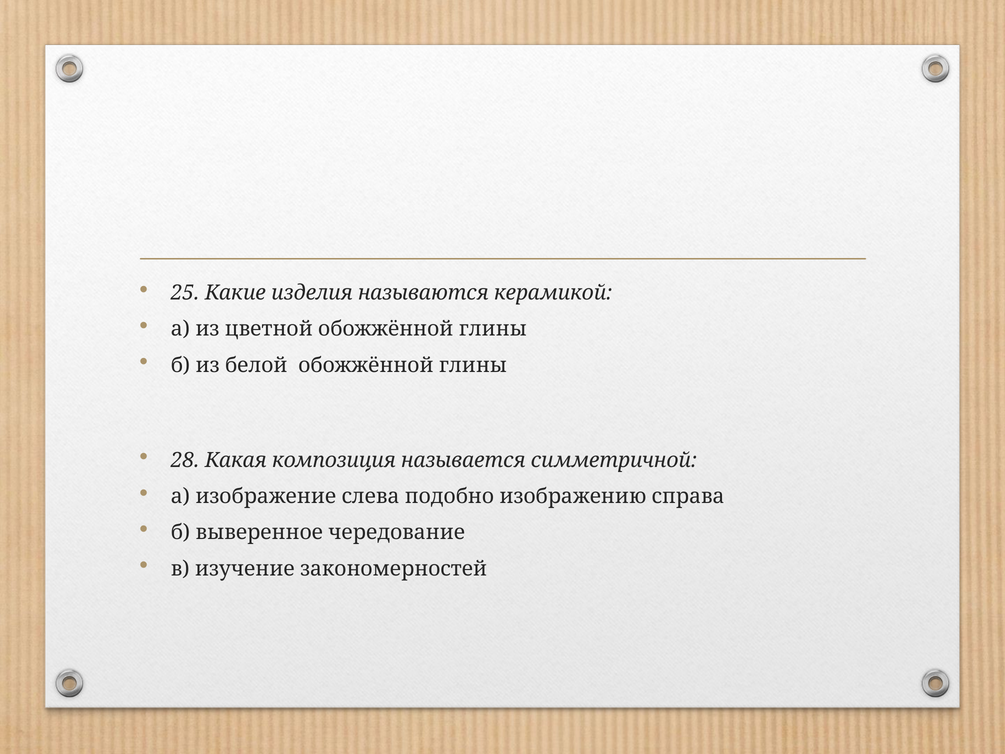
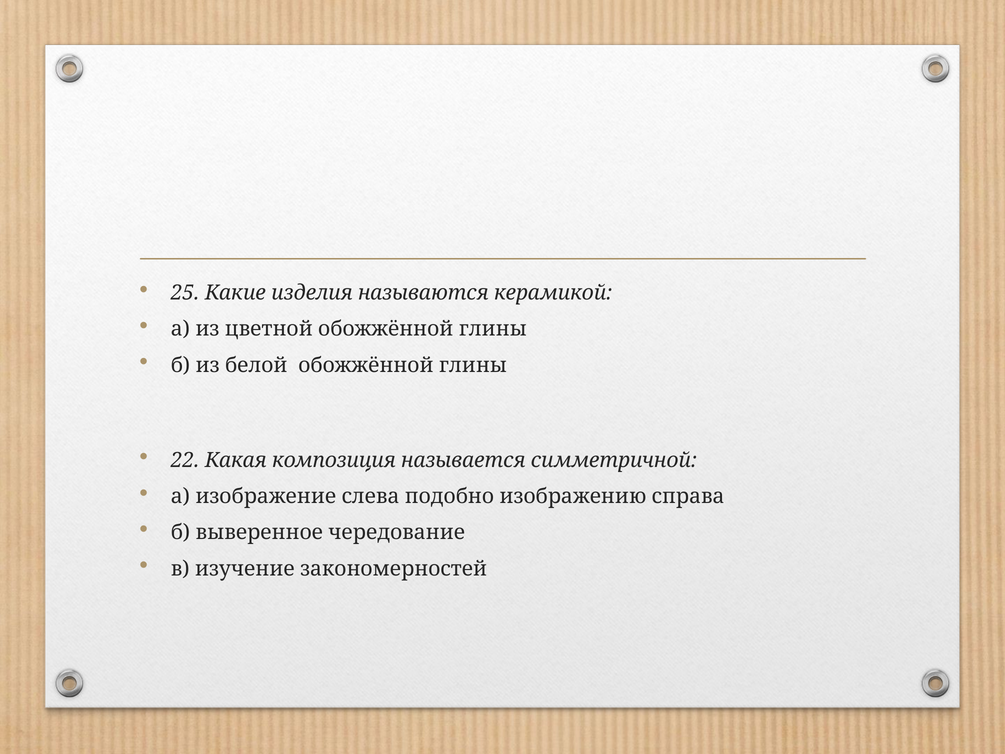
28: 28 -> 22 (185, 460)
